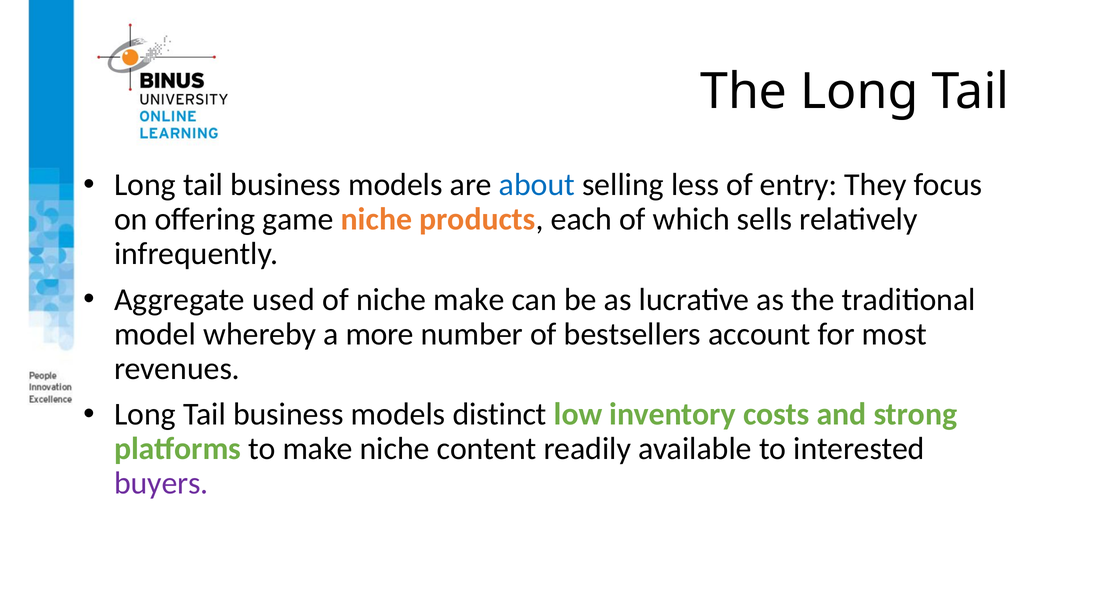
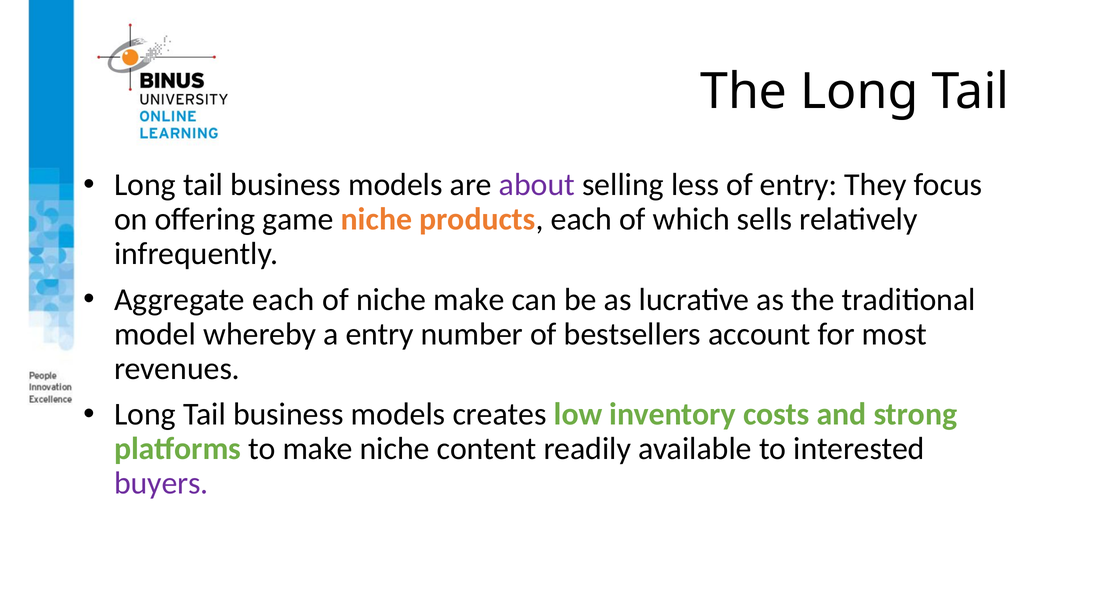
about colour: blue -> purple (537, 185)
Aggregate used: used -> each (283, 299)
a more: more -> entry (380, 334)
distinct: distinct -> creates (499, 414)
